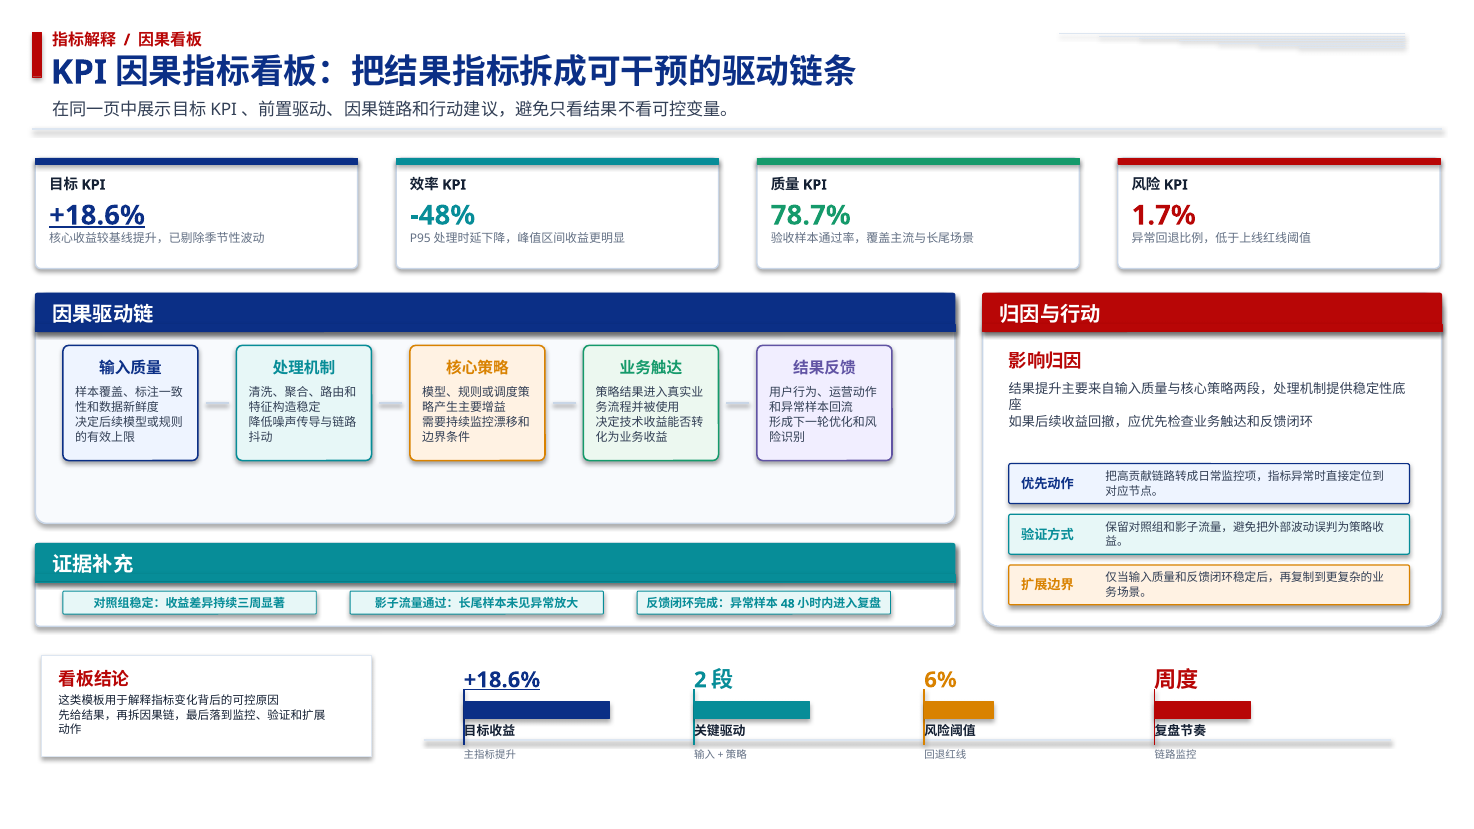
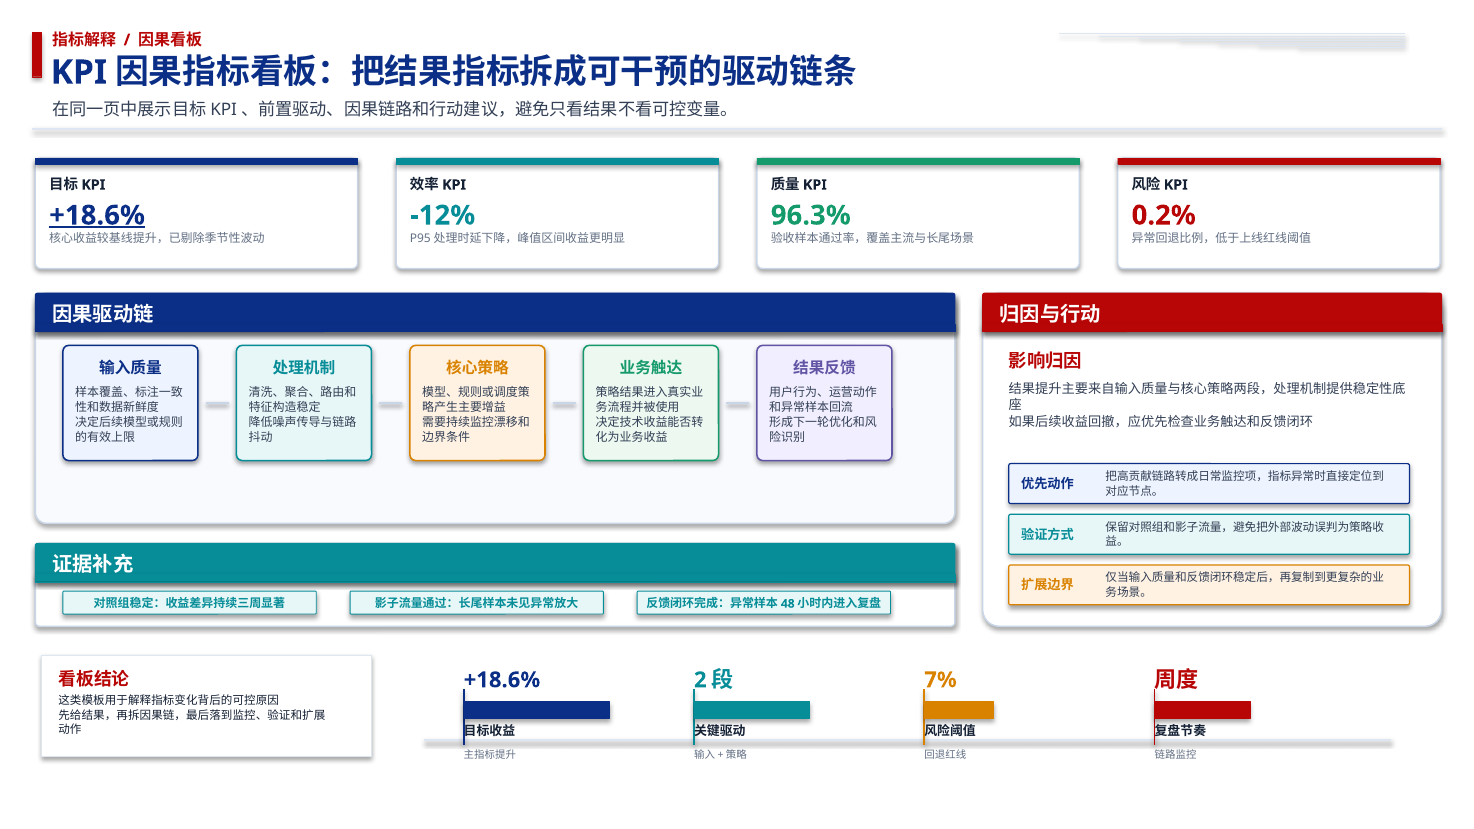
-48%: -48% -> -12% (443, 215)
78.7%: 78.7% -> 96.3% (811, 215)
1.7%: 1.7% -> 0.2% (1164, 215)
+18.6% underline: present -> none (502, 680)
6%: 6% -> 7% (941, 680)
